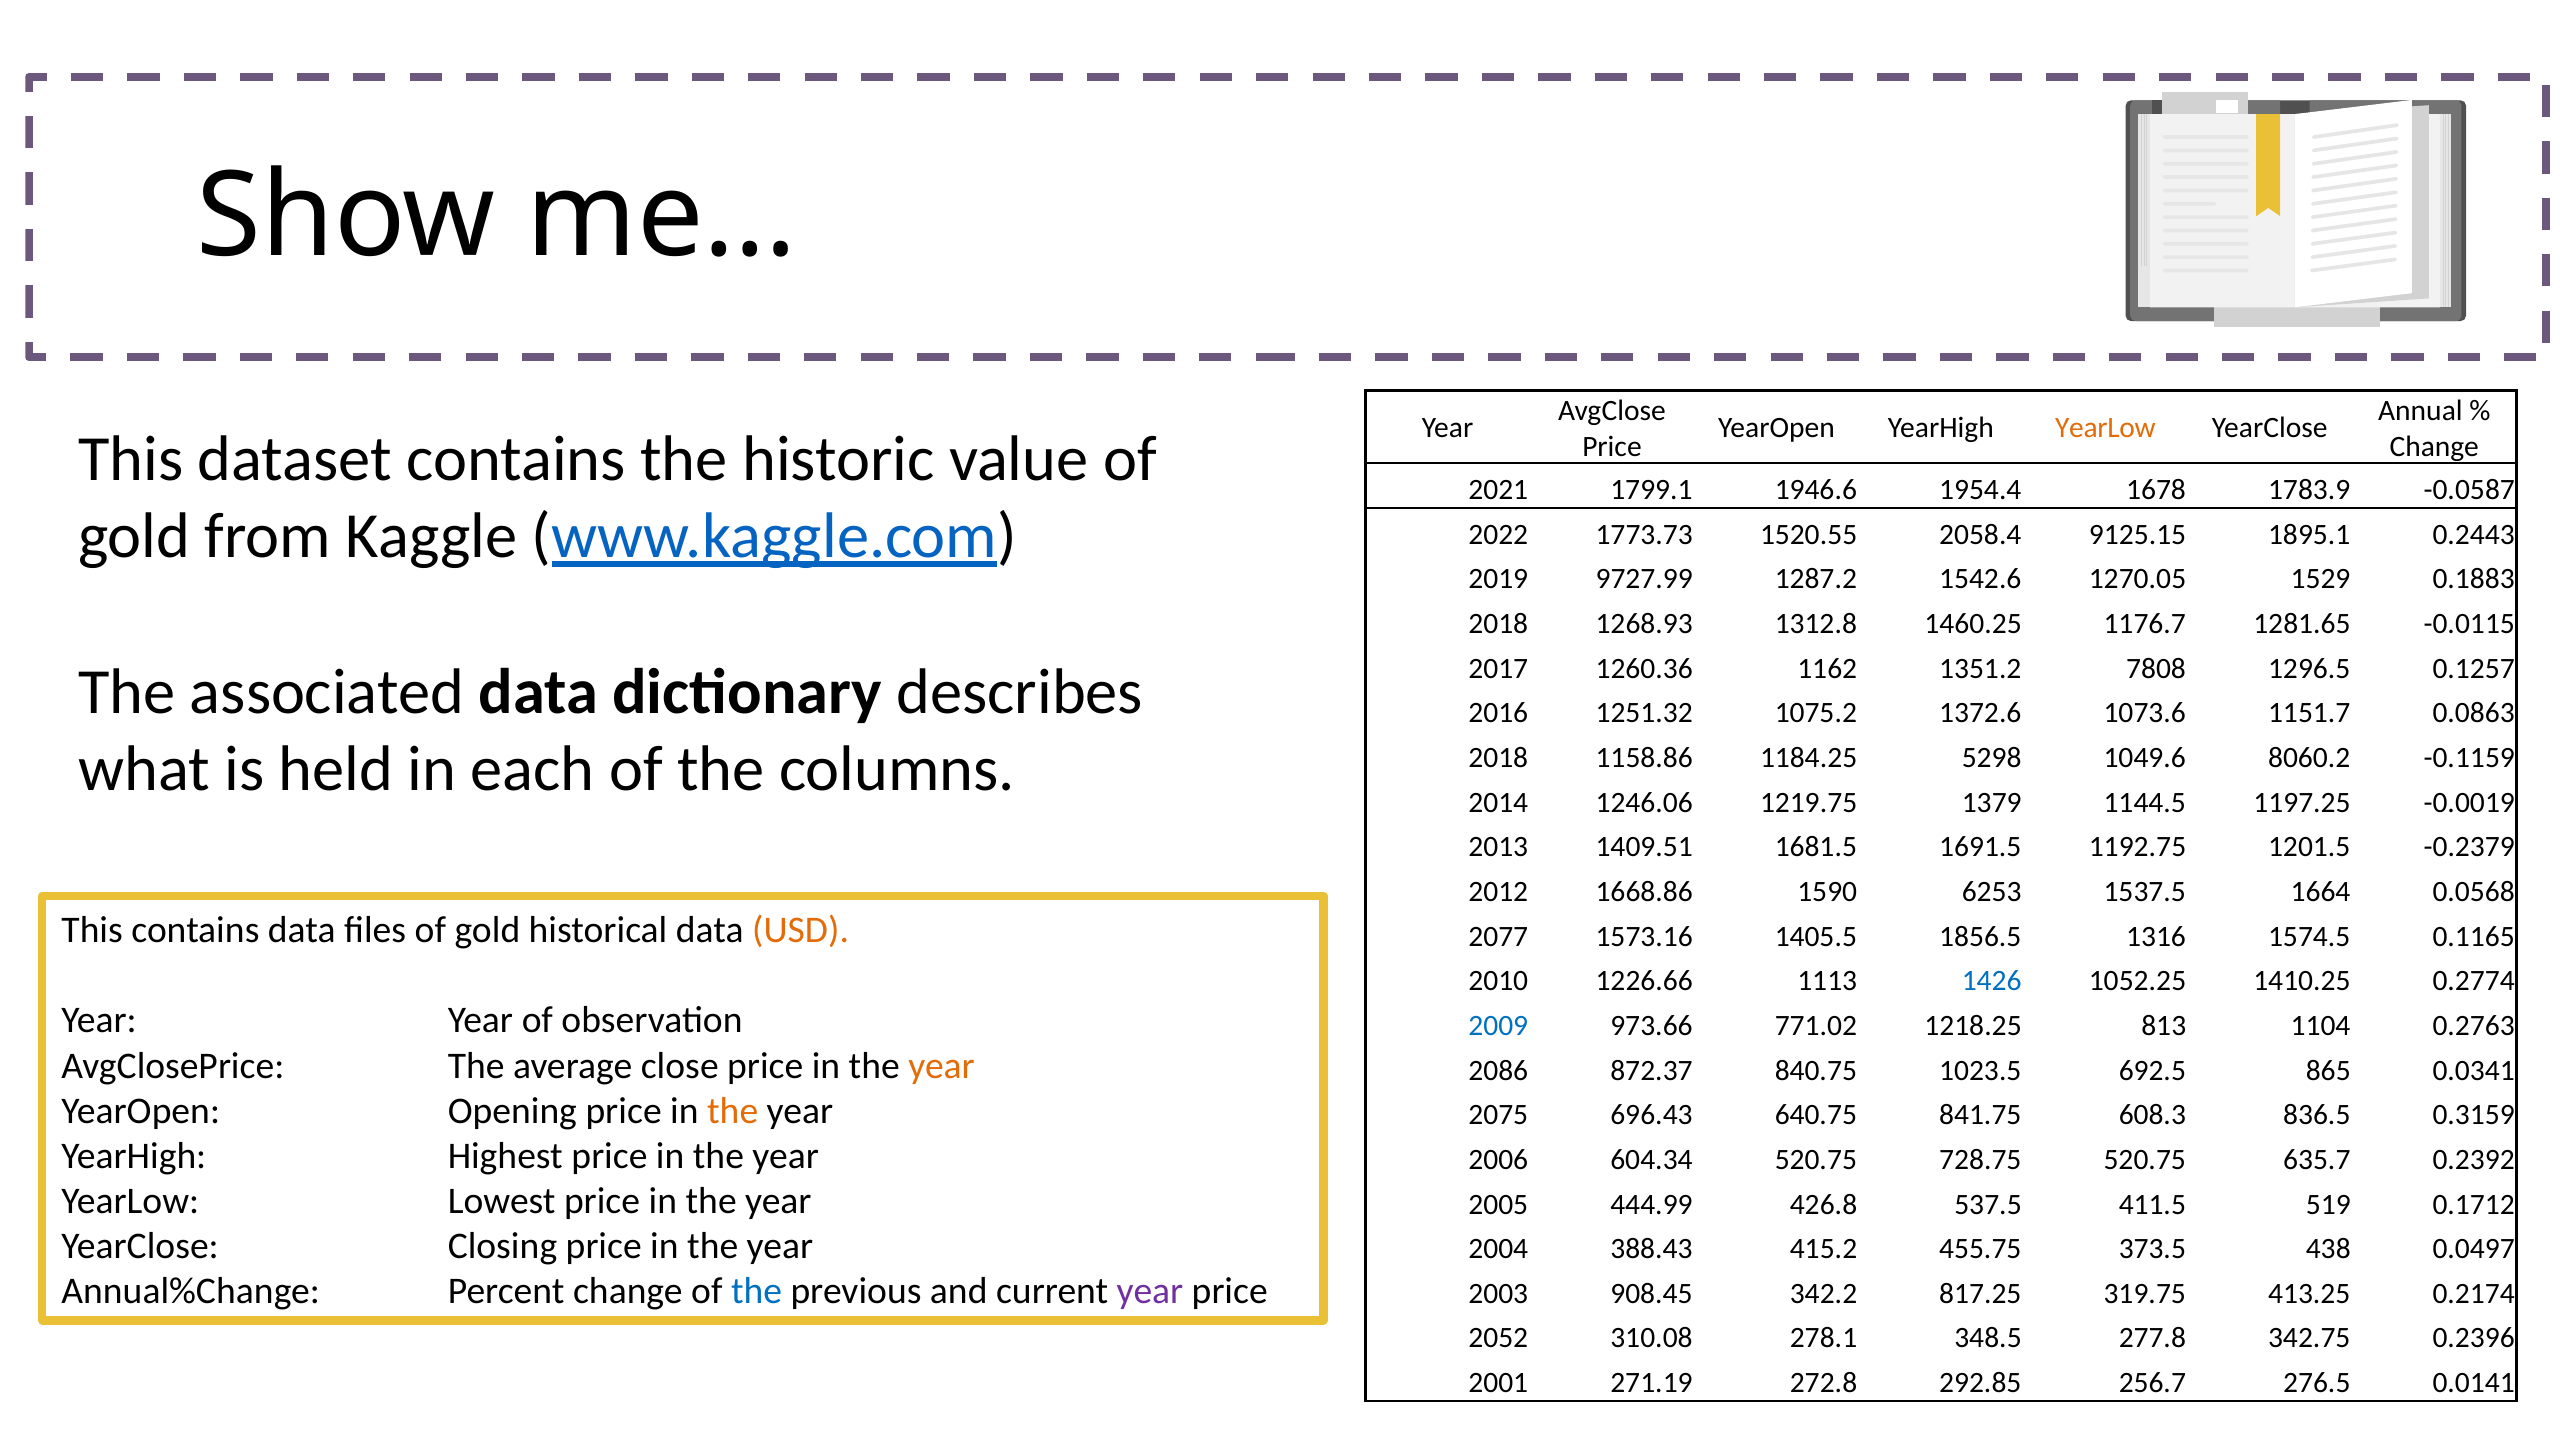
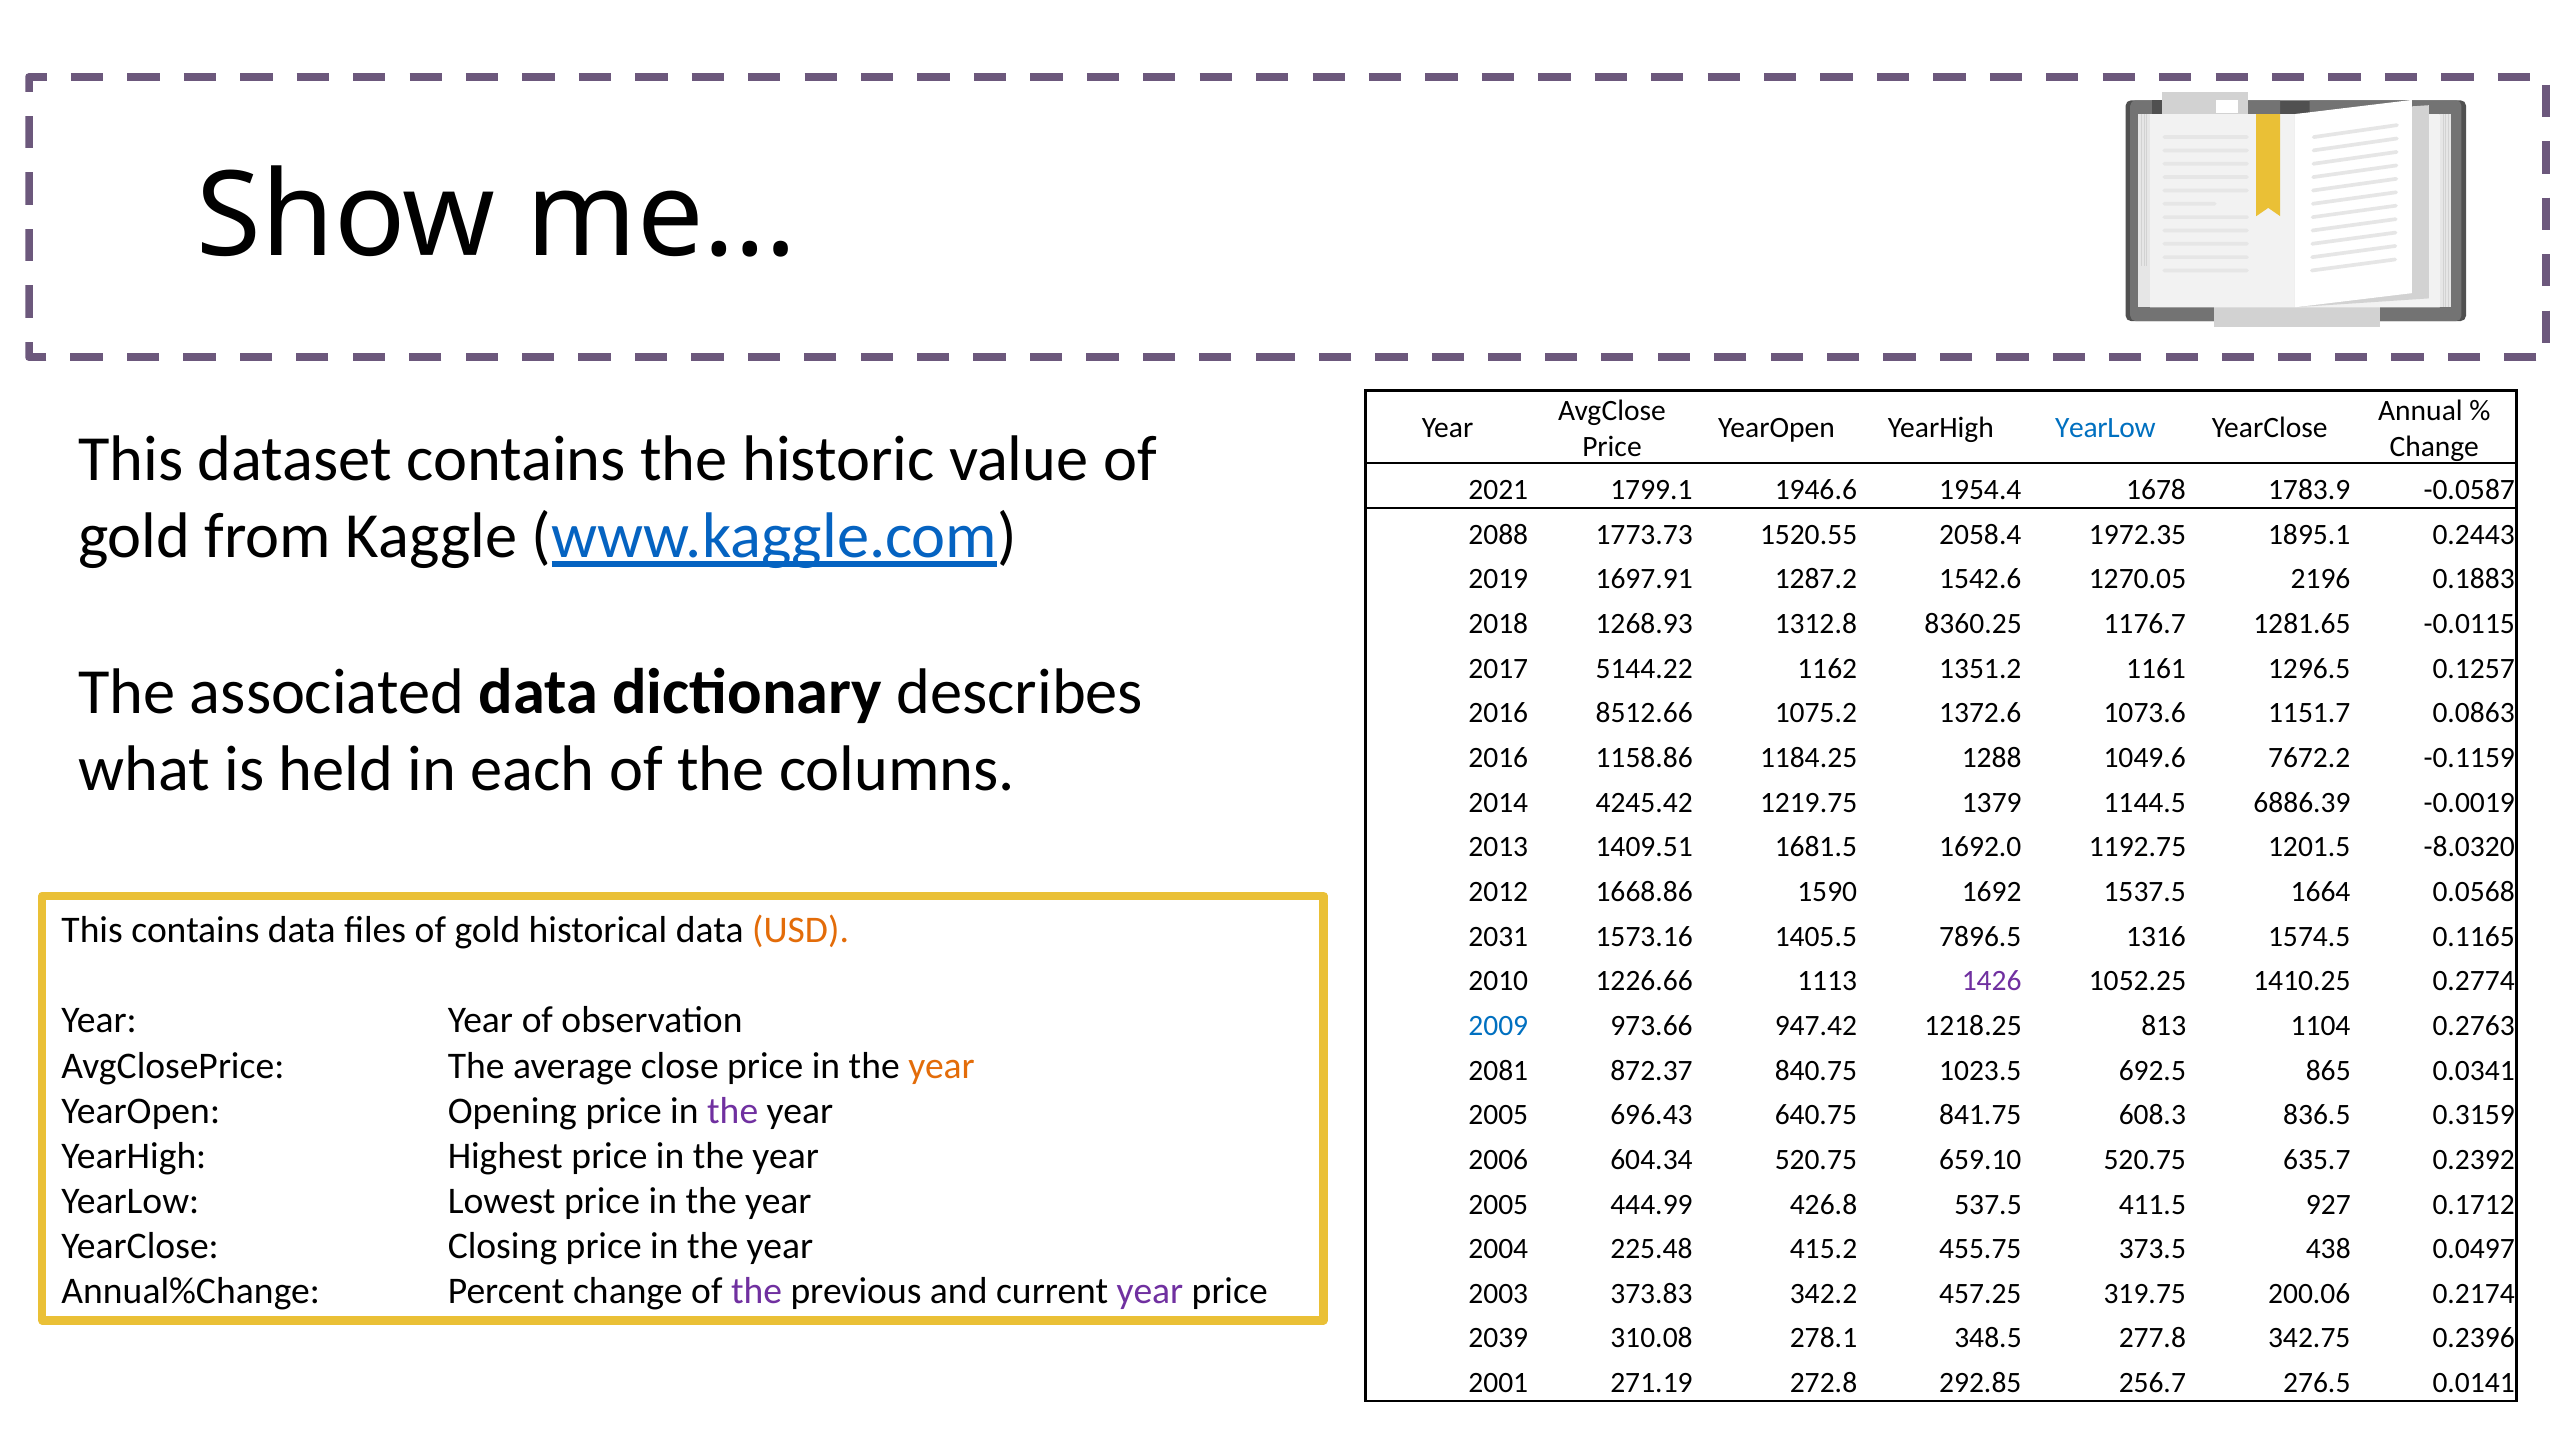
YearLow colour: orange -> blue (2105, 428)
2022: 2022 -> 2088 (1498, 535)
9125.15: 9125.15 -> 1972.35 (2138, 535)
9727.99: 9727.99 -> 1697.91 (1644, 579)
1529: 1529 -> 2196 (2321, 579)
1460.25: 1460.25 -> 8360.25 (1973, 624)
1260.36: 1260.36 -> 5144.22 (1644, 669)
7808: 7808 -> 1161 (2156, 669)
1251.32: 1251.32 -> 8512.66 (1644, 713)
2018: 2018 -> 2016 (1498, 758)
5298: 5298 -> 1288 (1992, 758)
8060.2: 8060.2 -> 7672.2 (2309, 758)
1246.06: 1246.06 -> 4245.42 (1644, 802)
1197.25: 1197.25 -> 6886.39 (2302, 802)
1691.5: 1691.5 -> 1692.0 (1980, 847)
-0.2379: -0.2379 -> -8.0320 (2469, 847)
6253: 6253 -> 1692 (1992, 892)
2077: 2077 -> 2031 (1498, 936)
1856.5: 1856.5 -> 7896.5 (1980, 936)
1426 colour: blue -> purple (1992, 981)
771.02: 771.02 -> 947.42 (1816, 1026)
2086: 2086 -> 2081 (1498, 1070)
the colour: orange -> purple (733, 1111)
2075: 2075 -> 2005 (1498, 1115)
728.75: 728.75 -> 659.10 (1980, 1160)
519: 519 -> 927 (2328, 1204)
388.43: 388.43 -> 225.48 (1651, 1249)
the colour: blue -> purple (756, 1291)
908.45: 908.45 -> 373.83 (1651, 1294)
817.25: 817.25 -> 457.25 (1980, 1294)
413.25: 413.25 -> 200.06 (2309, 1294)
2052: 2052 -> 2039 (1498, 1338)
